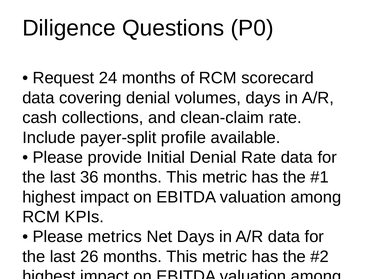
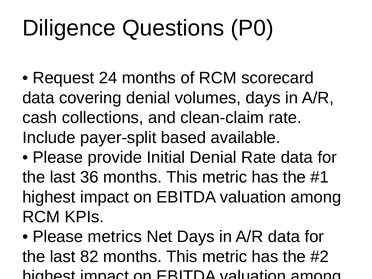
profile: profile -> based (183, 138)
26: 26 -> 82 (89, 257)
